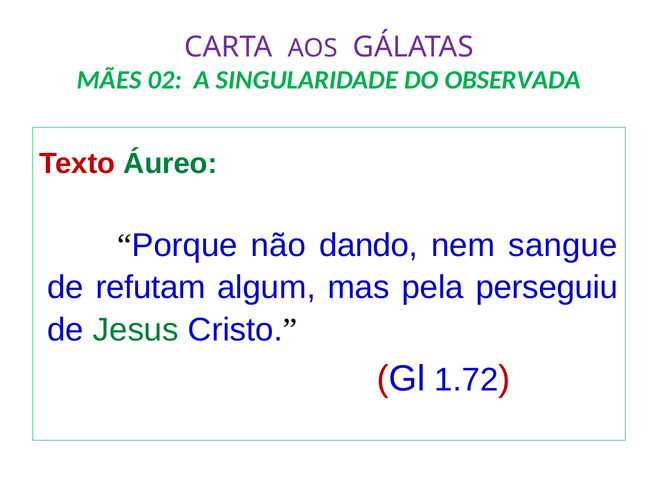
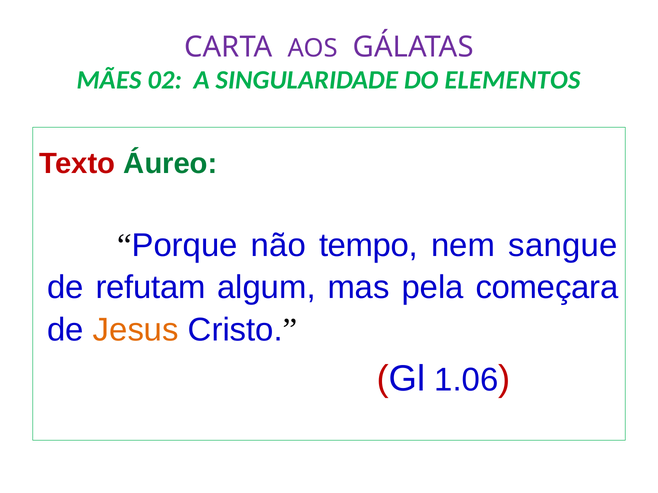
OBSERVADA: OBSERVADA -> ELEMENTOS (513, 80)
dando: dando -> tempo (369, 246)
perseguiu: perseguiu -> começara (547, 288)
Jesus colour: green -> orange (136, 330)
1.72: 1.72 -> 1.06 (466, 380)
